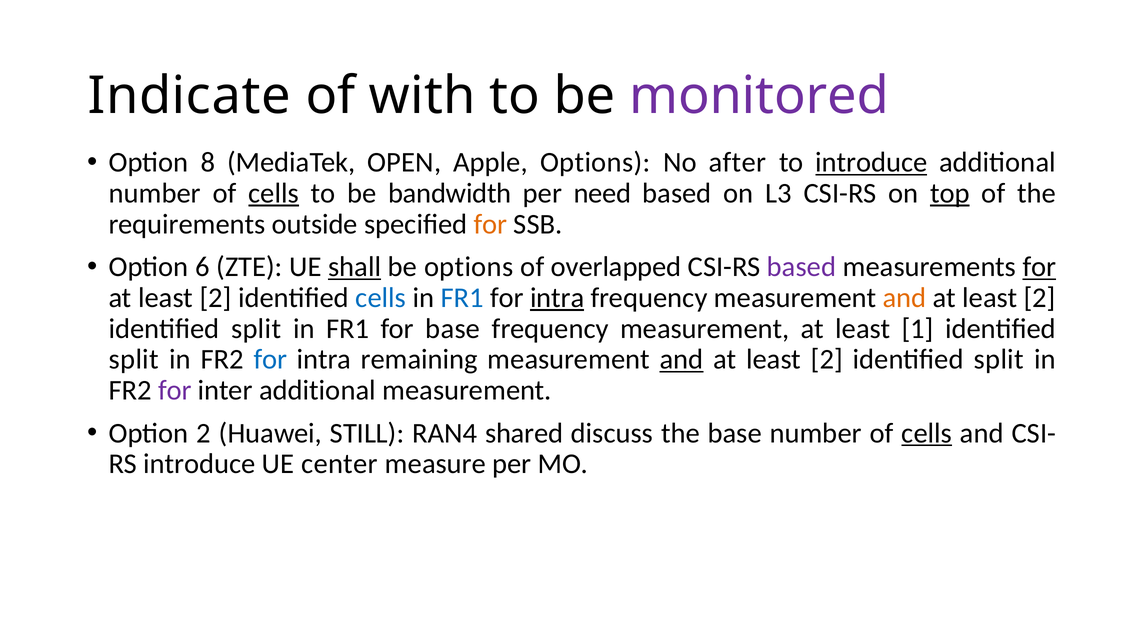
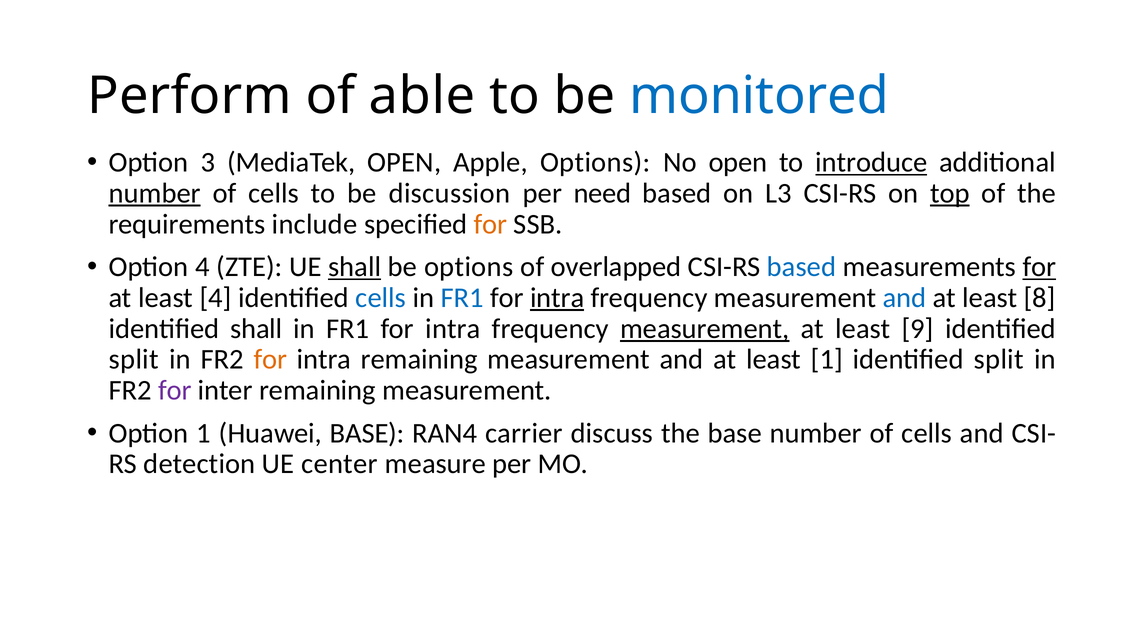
Indicate: Indicate -> Perform (189, 96)
with: with -> able (422, 96)
monitored colour: purple -> blue (759, 96)
8: 8 -> 3 (208, 163)
No after: after -> open (738, 163)
number underline: none -> present (155, 193)
cells underline: present -> none (274, 193)
bandwidth: bandwidth -> discussion (449, 193)
outside: outside -> include (315, 224)
Option 6: 6 -> 4 (202, 267)
based colour: purple -> blue (802, 267)
2: 2 -> 4 (216, 298)
and colour: orange -> blue (904, 298)
2: 2 -> 8 (1040, 298)
split: split -> shall (256, 329)
base: base -> intra (453, 329)
measurement underline: none -> present (705, 329)
1: 1 -> 9 (918, 329)
for colour: blue -> orange (270, 360)
and underline: present -> none (681, 360)
2: 2 -> 1 (827, 360)
inter additional: additional -> remaining (317, 391)
Option 2: 2 -> 1 (204, 433)
Huawei STILL: STILL -> BASE (367, 433)
shared: shared -> carrier (524, 433)
cells underline: present -> none (927, 433)
introduce: introduce -> detection (199, 464)
